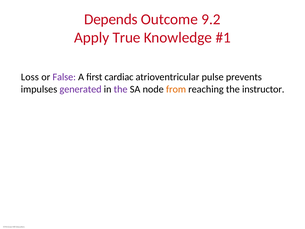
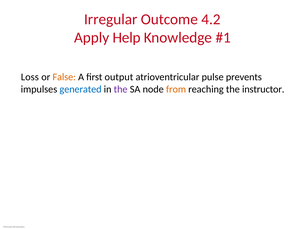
Depends: Depends -> Irregular (111, 19)
9.2: 9.2 -> 4.2 (211, 19)
True: True -> Help (127, 38)
False colour: purple -> orange (64, 77)
cardiac: cardiac -> output (119, 77)
generated colour: purple -> blue (81, 89)
